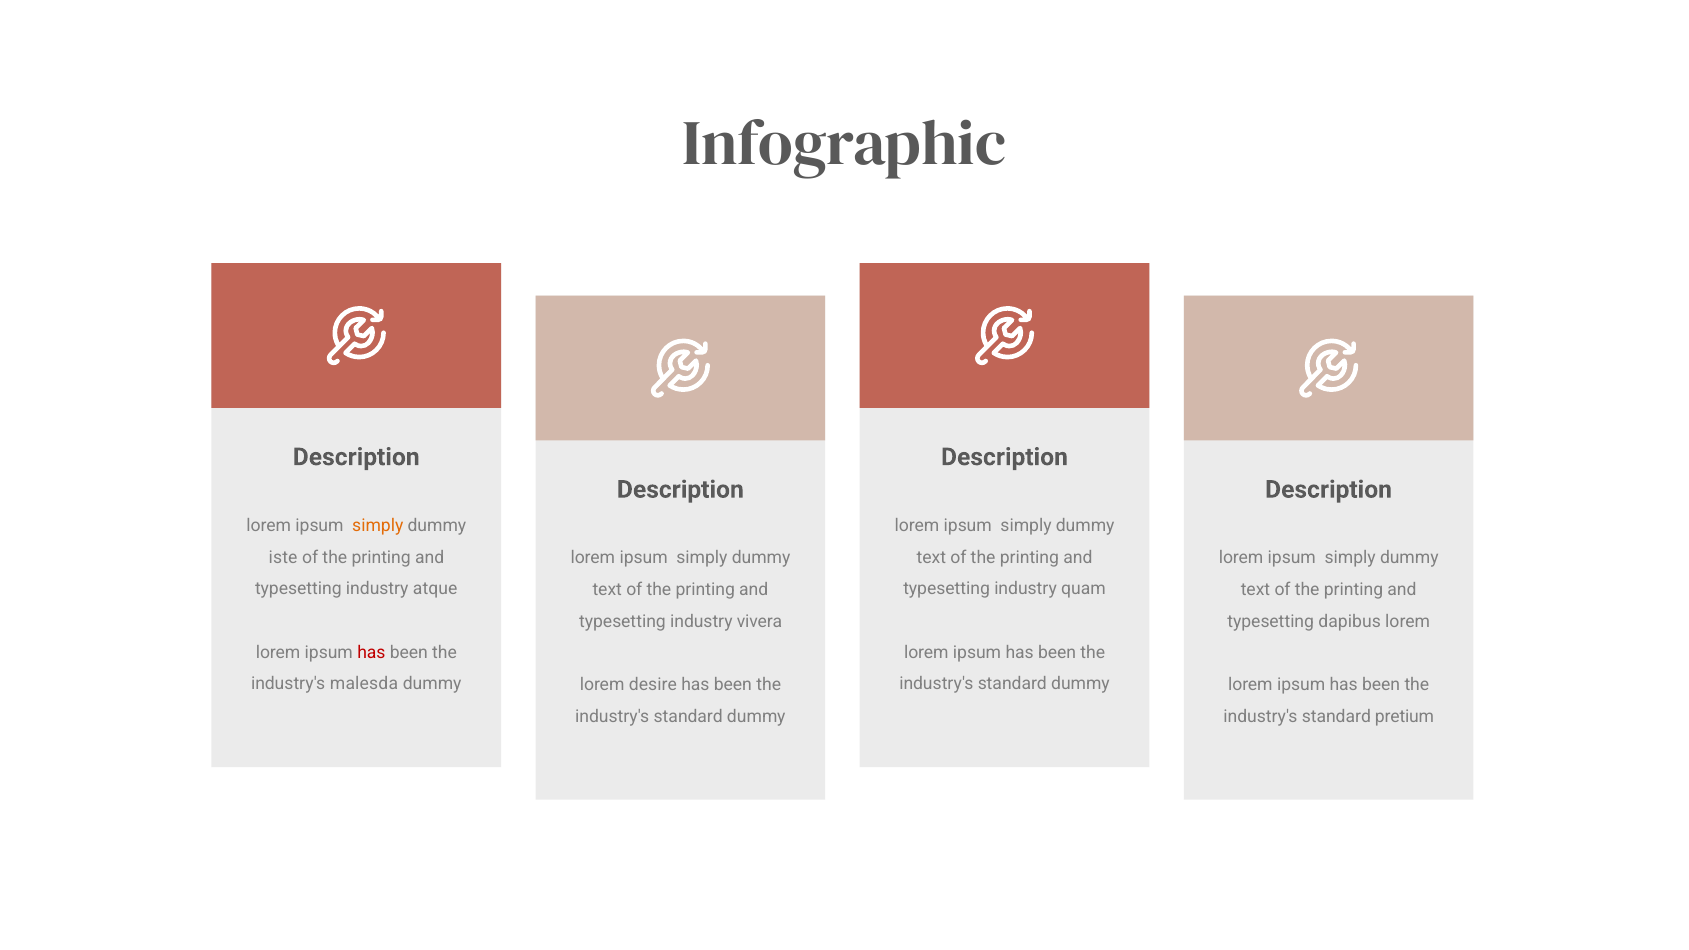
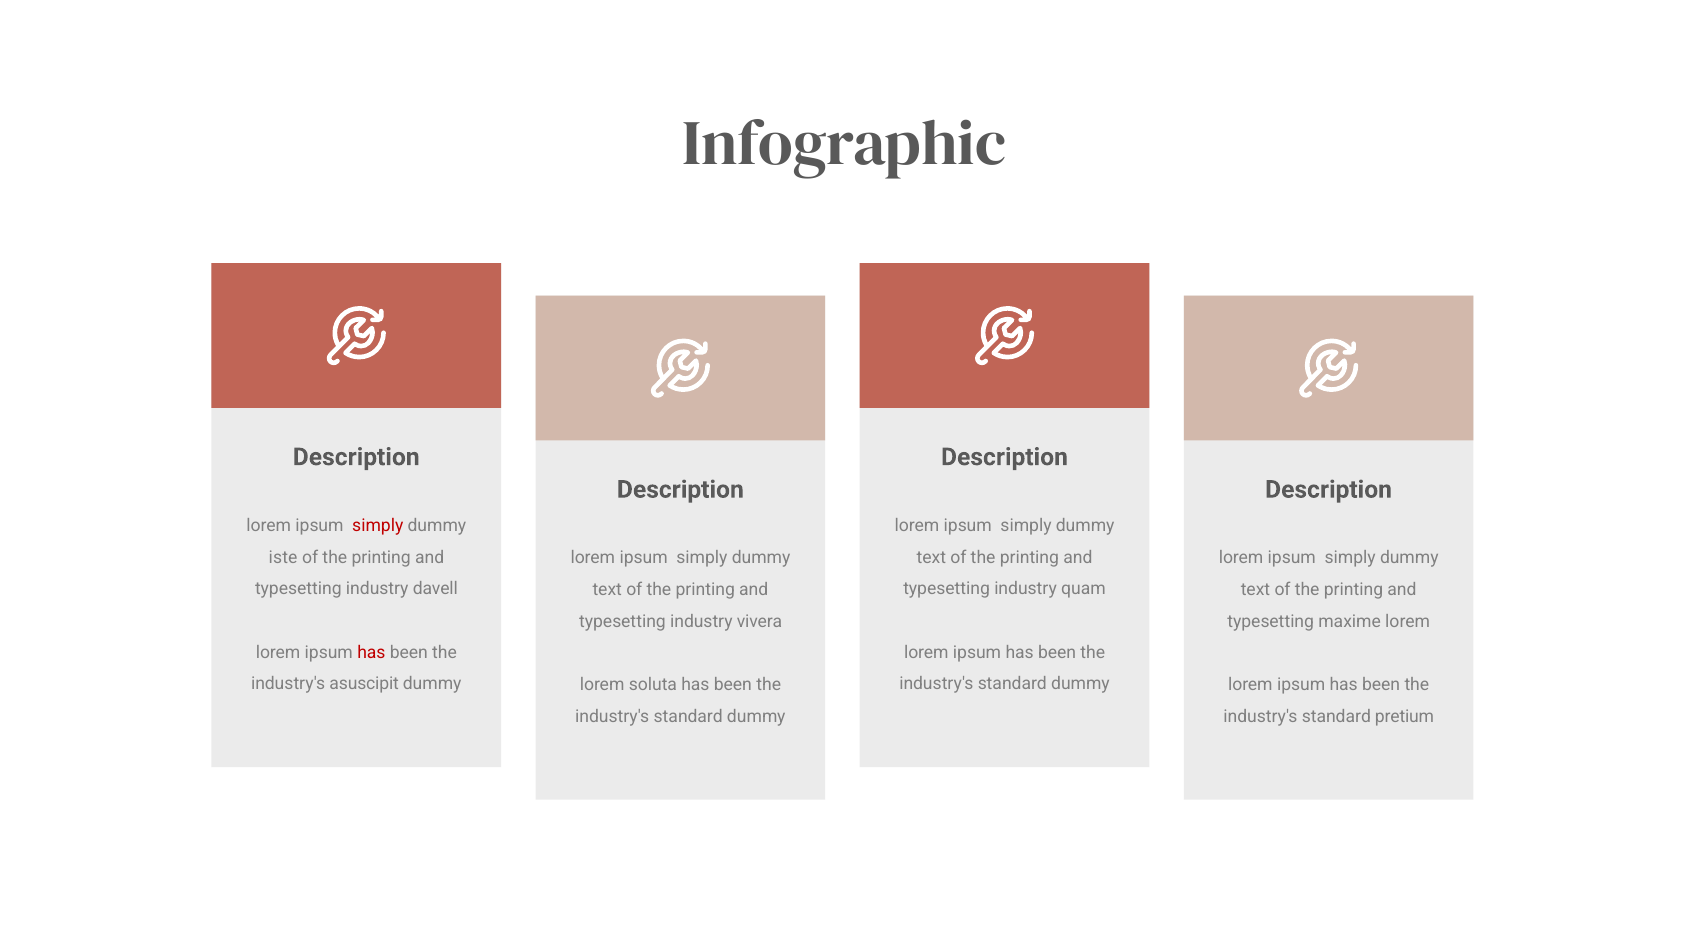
simply colour: orange -> red (378, 526)
atque: atque -> davell (435, 589)
dapibus: dapibus -> maxime (1350, 621)
malesda: malesda -> asuscipit (364, 684)
desire: desire -> soluta (653, 685)
